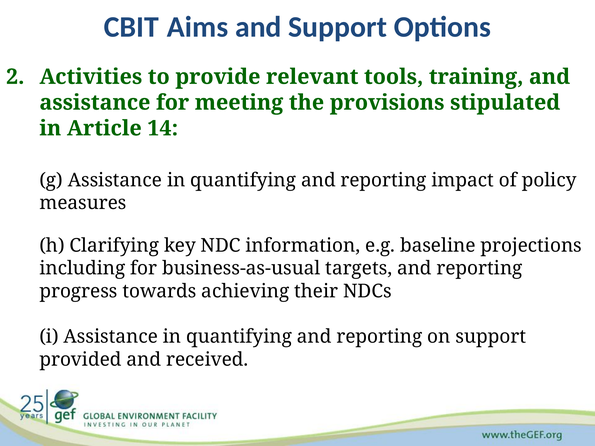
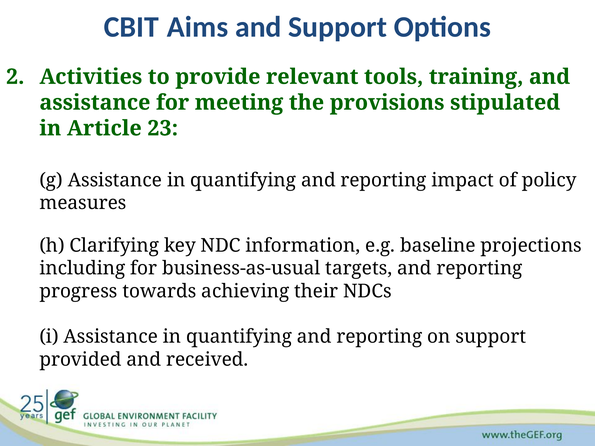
14: 14 -> 23 (163, 128)
